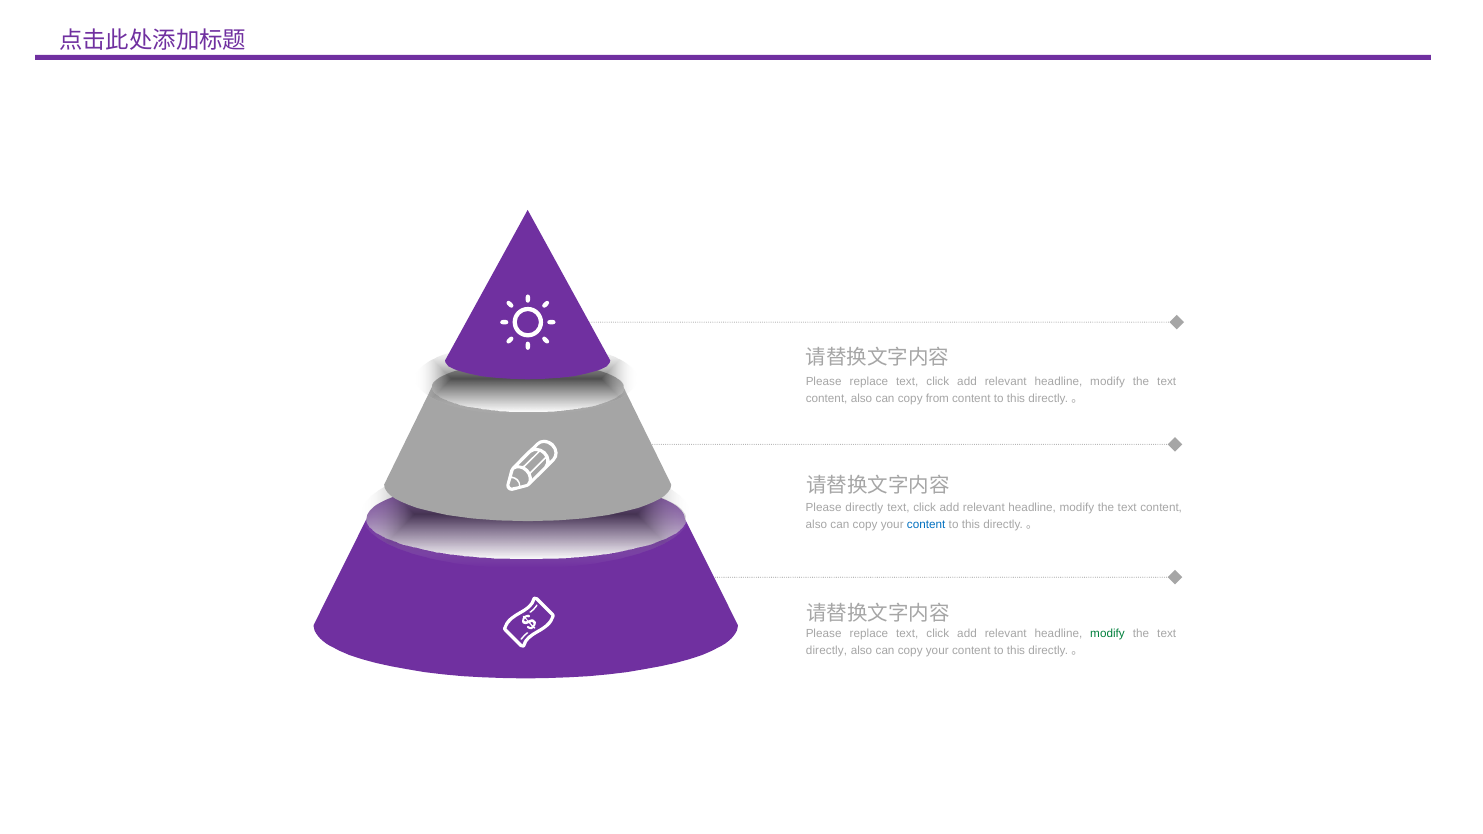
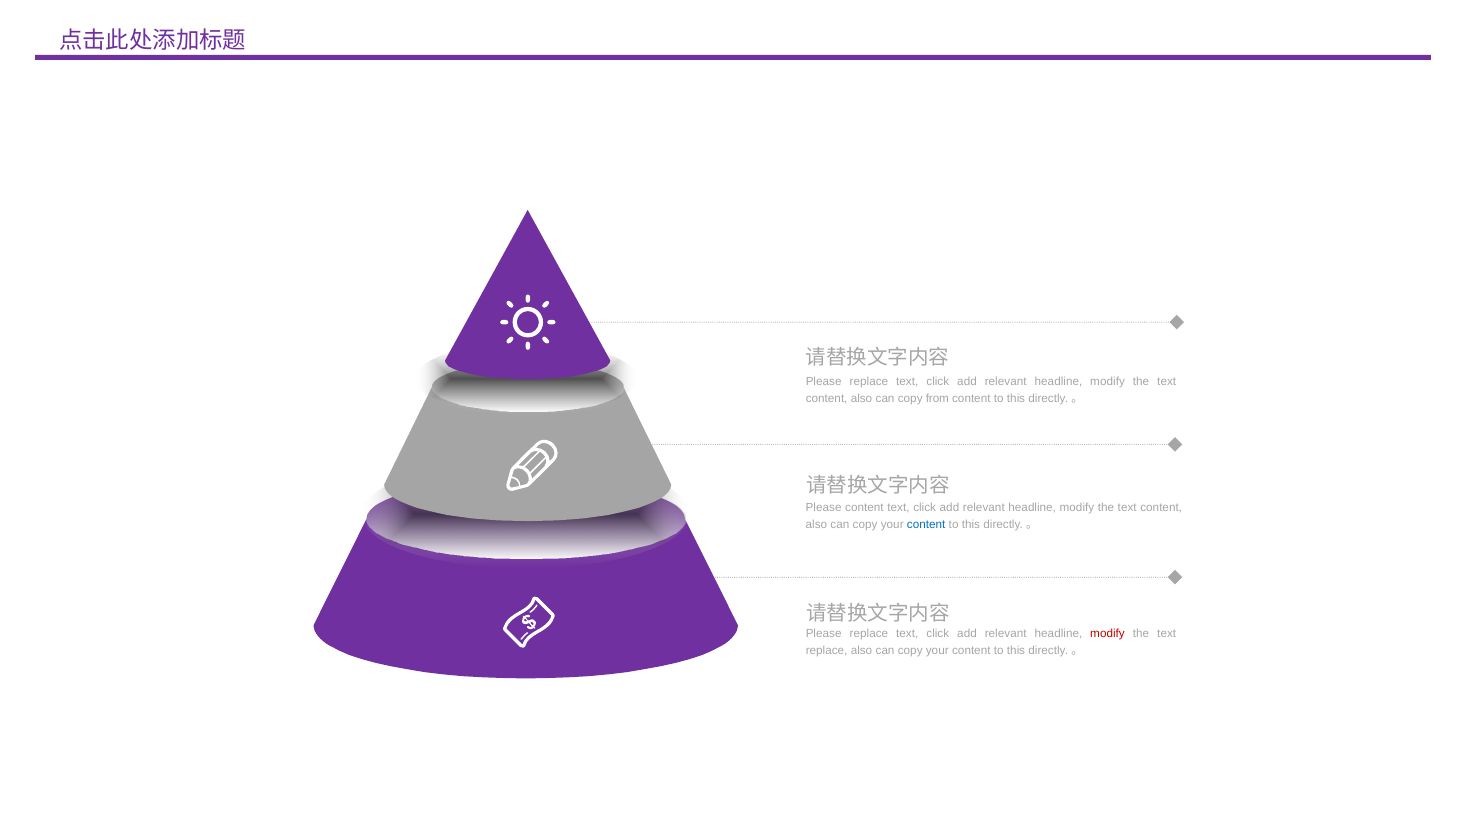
Please directly: directly -> content (864, 508)
modify colour: green -> red (1108, 634)
directly: directly -> replace (827, 651)
